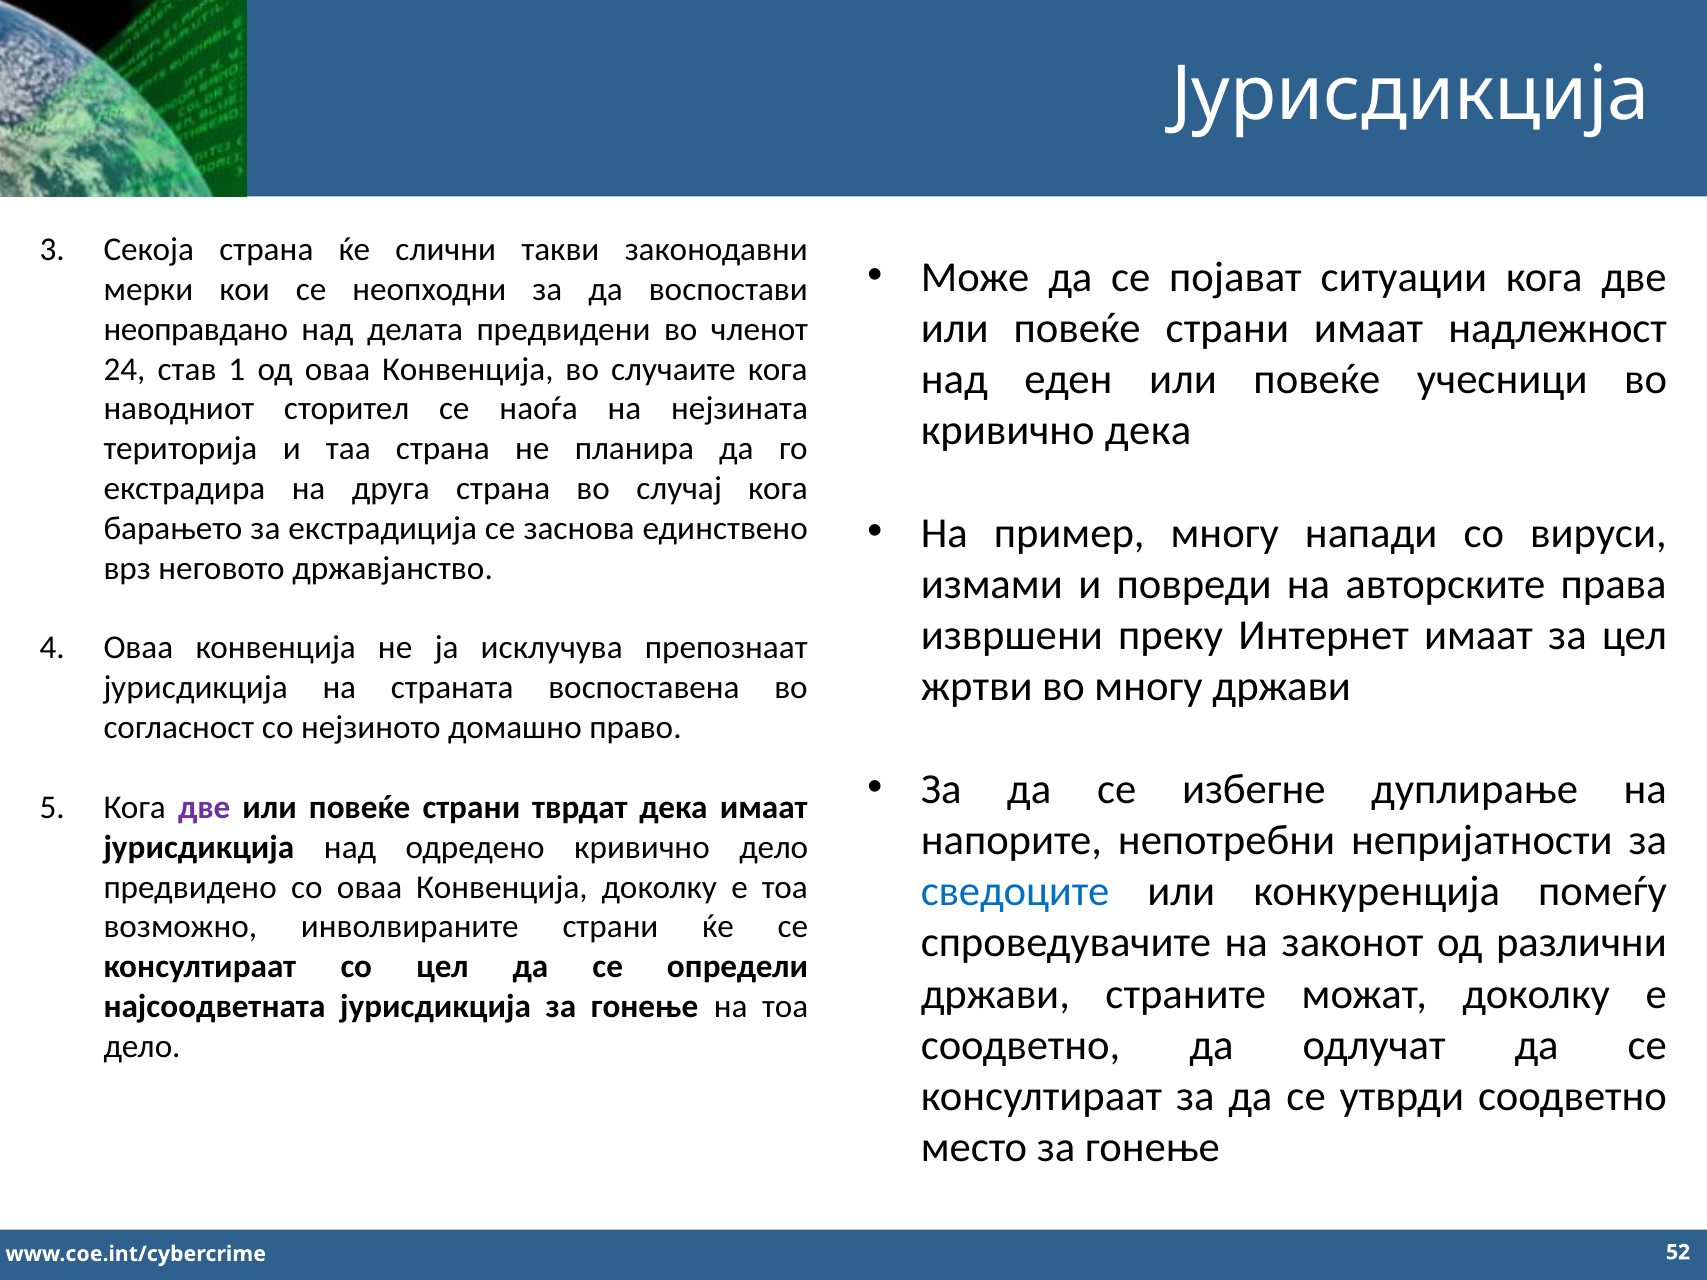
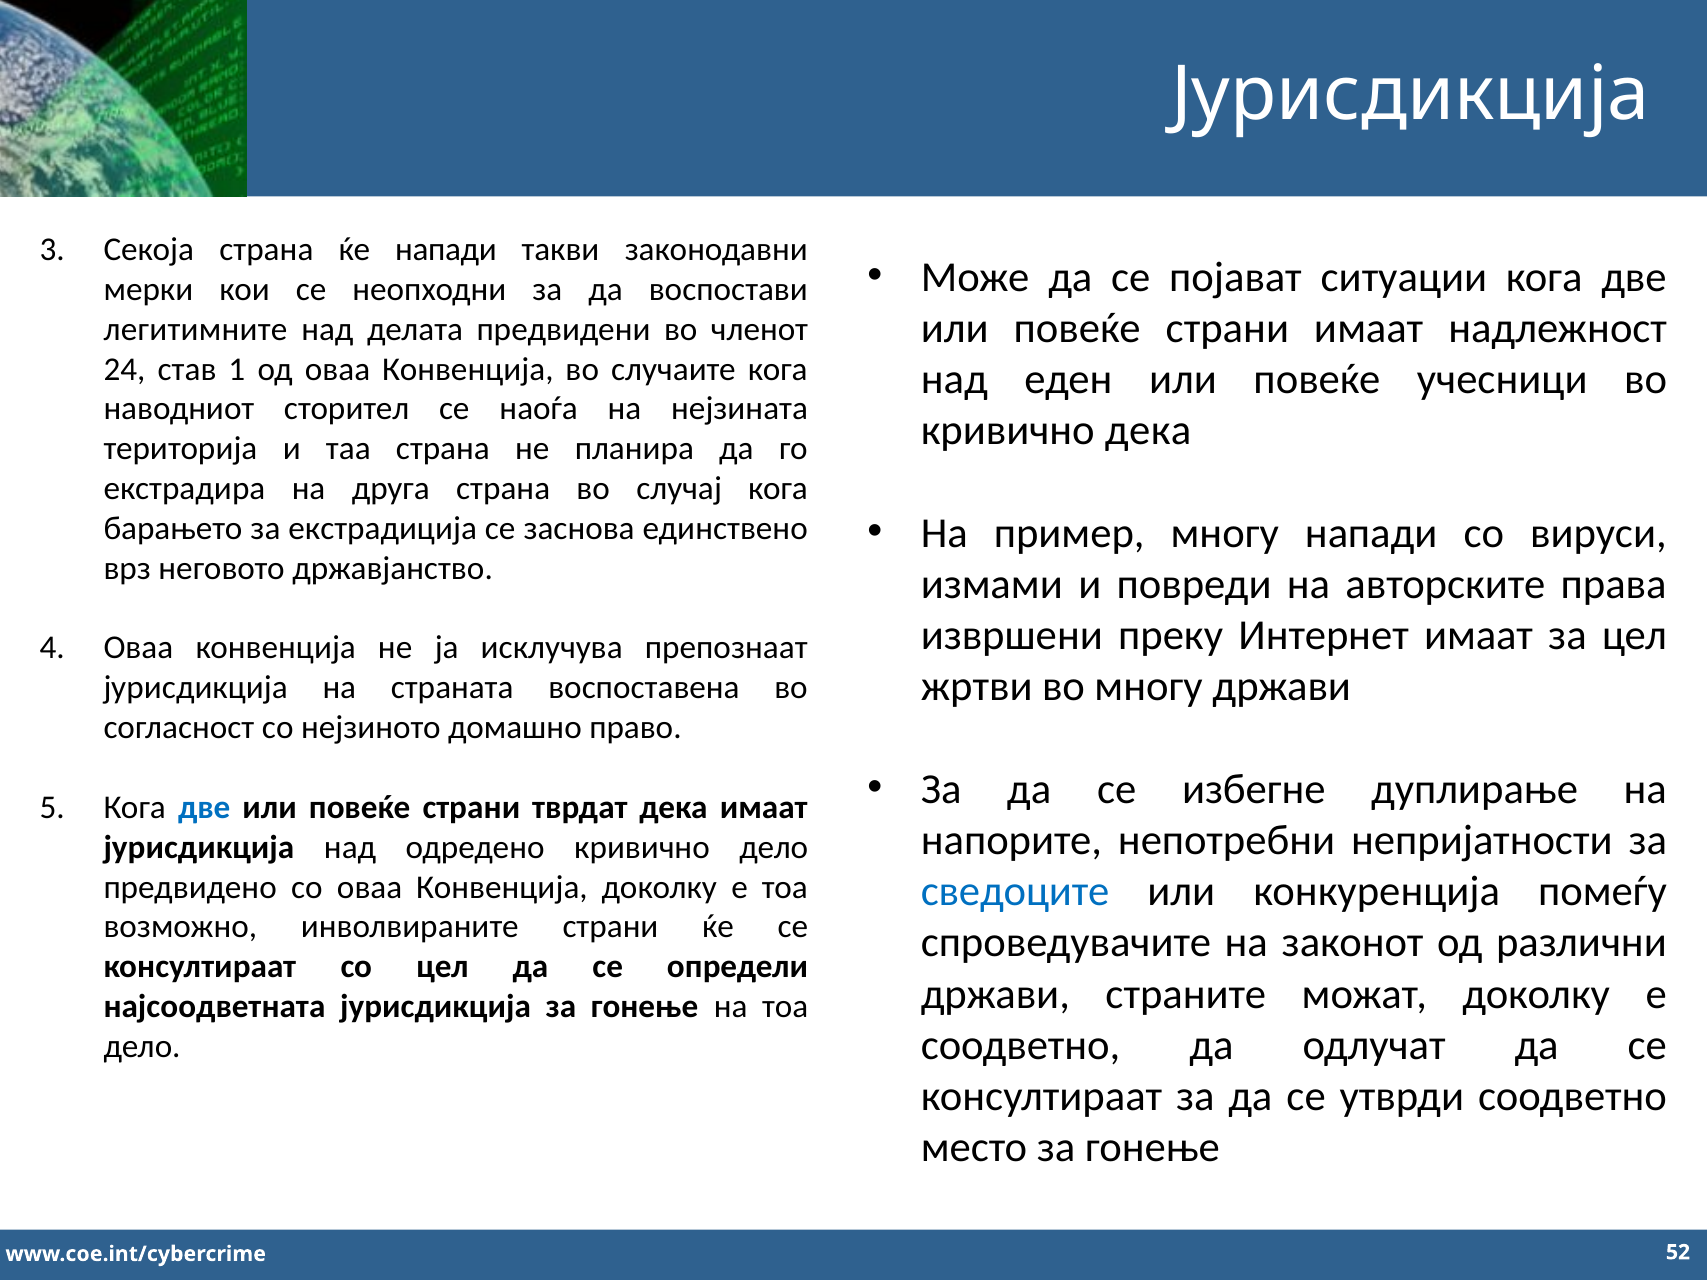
ќе слични: слични -> напади (446, 250)
неоправдано: неоправдано -> легитимните (196, 329)
две colour: purple -> blue (204, 808)
